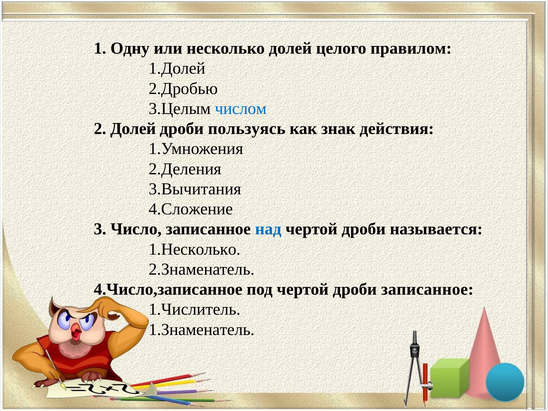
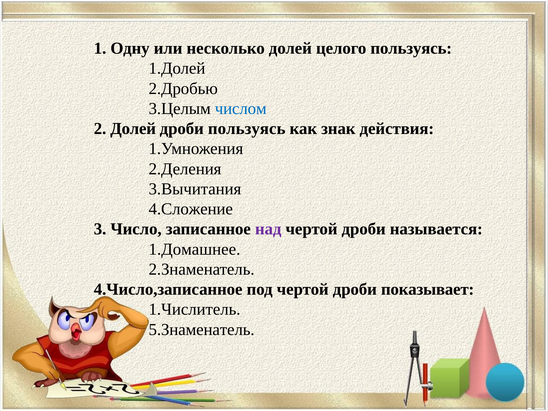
целого правилом: правилом -> пользуясь (411, 48)
над colour: blue -> purple (268, 229)
1.Несколько: 1.Несколько -> 1.Домашнее (194, 249)
дроби записанное: записанное -> показывает (428, 289)
1.Знаменатель: 1.Знаменатель -> 5.Знаменатель (202, 330)
